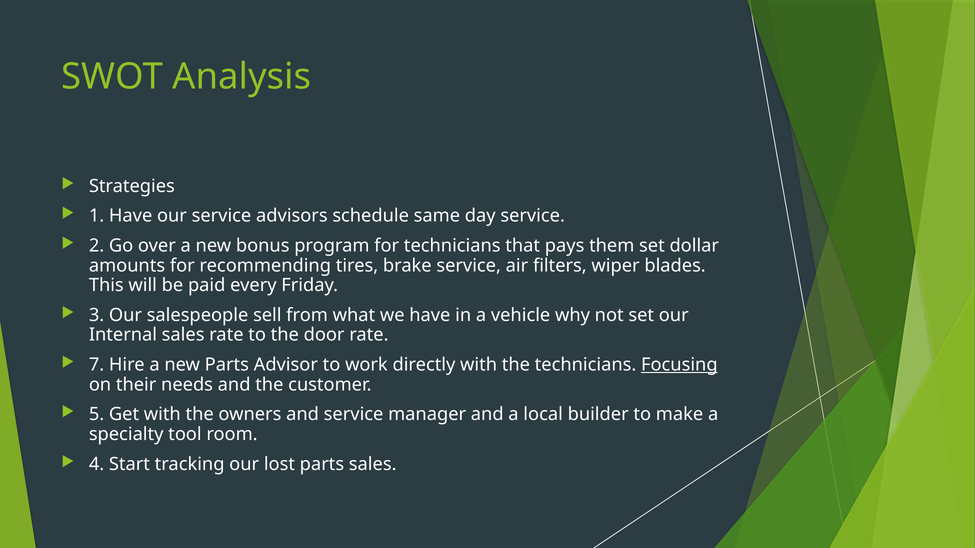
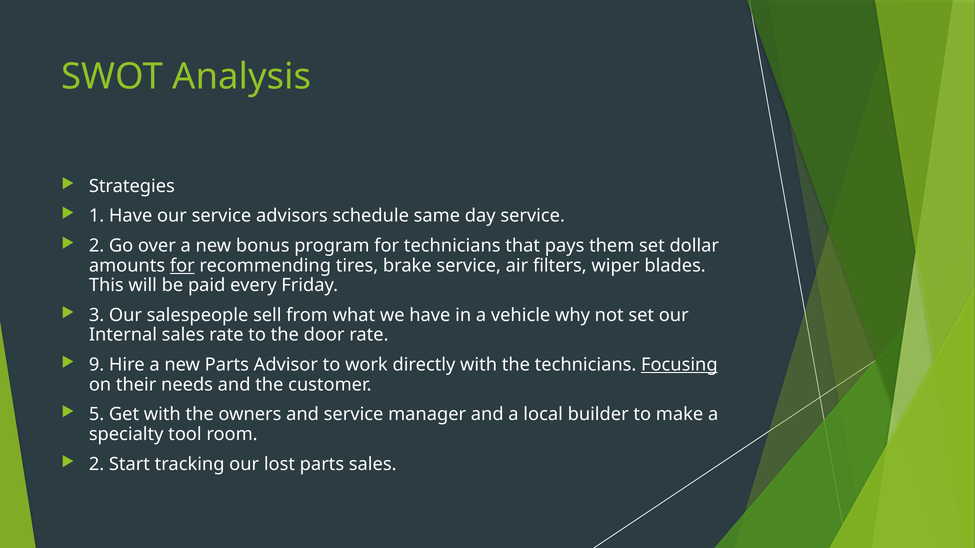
for underline: none -> present (182, 266)
7: 7 -> 9 (97, 365)
4: 4 -> 2 (97, 464)
